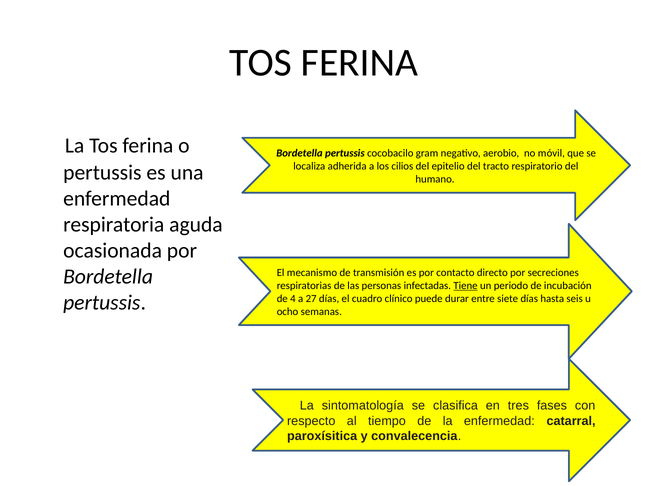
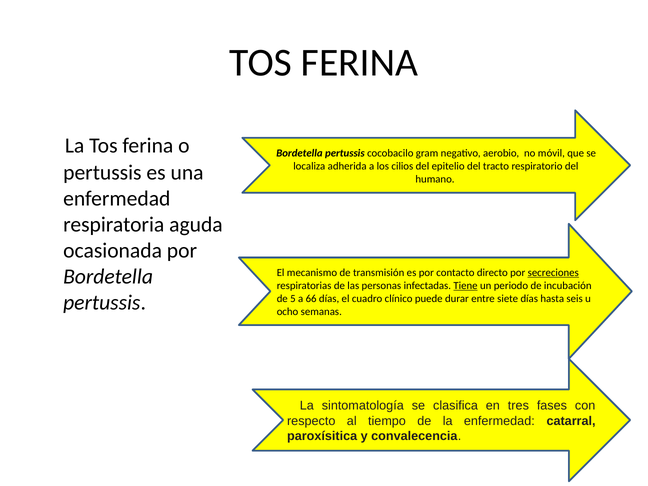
secreciones underline: none -> present (553, 273)
4: 4 -> 5 (293, 299)
27: 27 -> 66 (311, 299)
